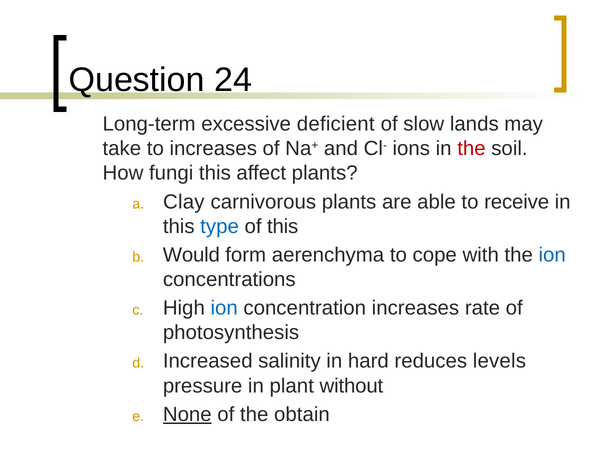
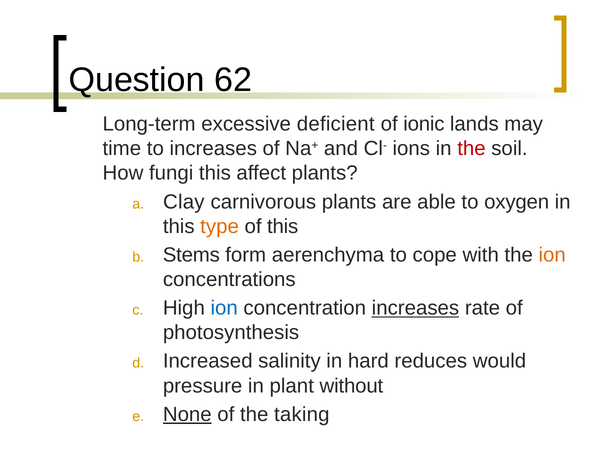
24: 24 -> 62 (233, 80)
slow: slow -> ionic (424, 124)
take: take -> time (122, 149)
receive: receive -> oxygen (517, 202)
type colour: blue -> orange (220, 226)
Would: Would -> Stems (191, 255)
ion colour: blue -> orange (552, 255)
increases underline: none -> present (415, 308)
levels: levels -> would (499, 361)
obtain: obtain -> taking (302, 414)
